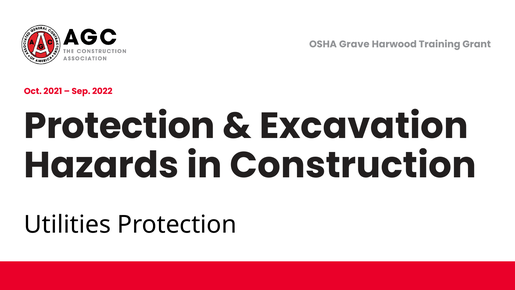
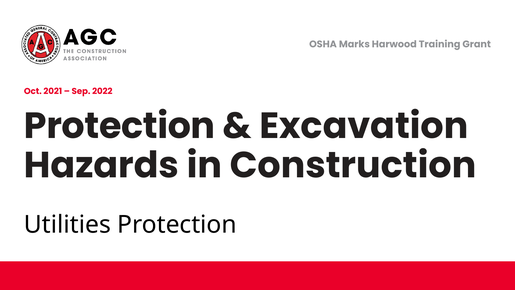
Grave: Grave -> Marks (354, 44)
